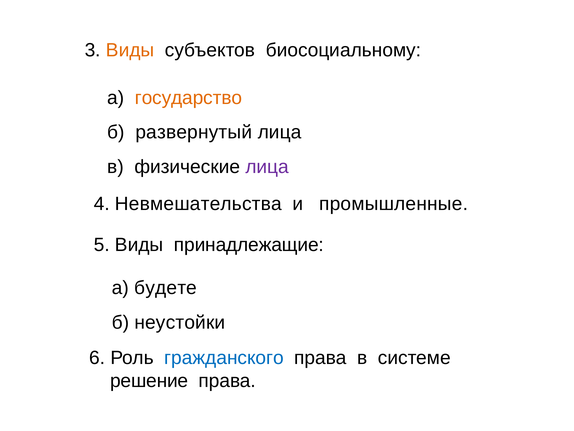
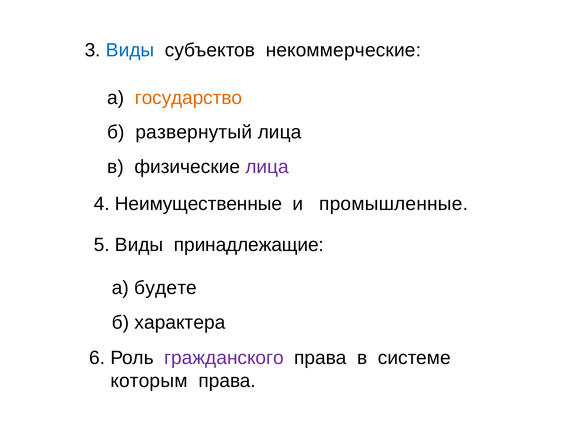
Виды colour: orange -> blue (130, 50)
биосоциальному: биосоциальному -> некоммерческие (343, 50)
Невмешательства: Невмешательства -> Неимущественные (199, 204)
неустойки: неустойки -> характера (180, 322)
гражданского colour: blue -> purple (224, 357)
решение: решение -> которым (149, 380)
